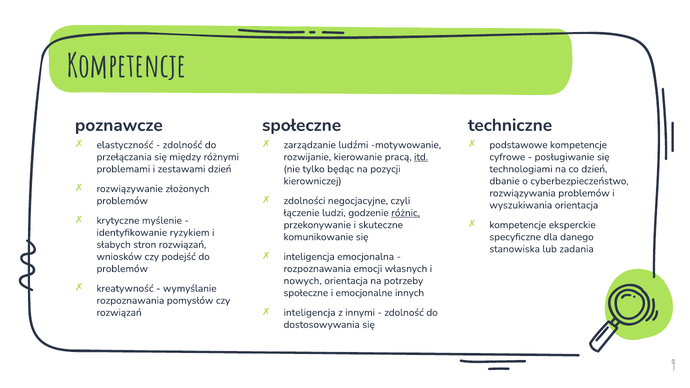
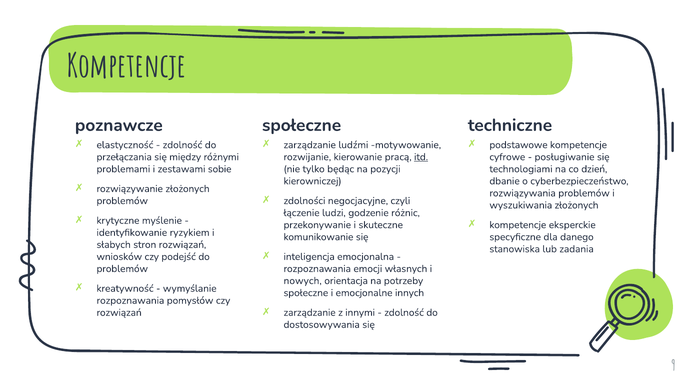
zestawami dzień: dzień -> sobie (220, 169)
wyszukiwania orientacja: orientacja -> złożonych (577, 205)
różnic underline: present -> none (406, 213)
inteligencja: inteligencja -> zarządzanie (310, 313)
